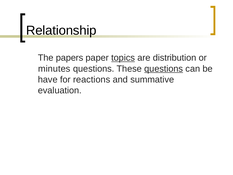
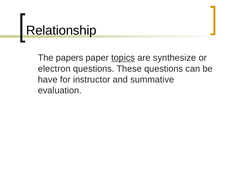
distribution: distribution -> synthesize (175, 58)
minutes: minutes -> electron (54, 69)
questions underline: present -> none (164, 69)
reactions: reactions -> instructor (92, 79)
